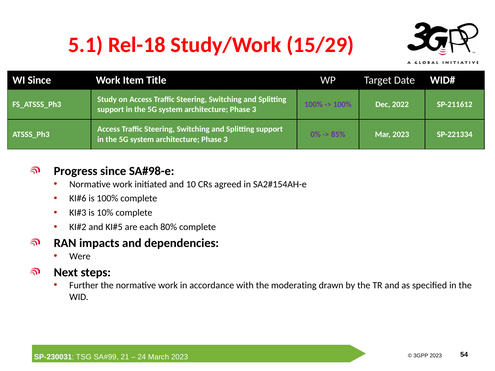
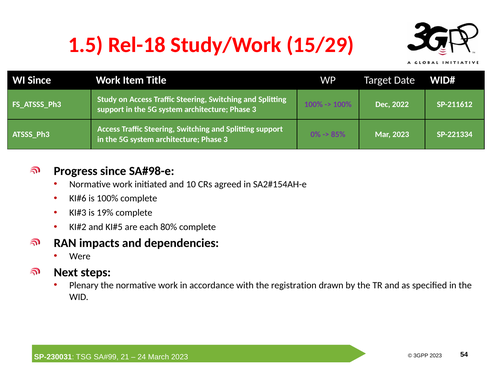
5.1: 5.1 -> 1.5 (86, 45)
10%: 10% -> 19% (105, 213)
Further: Further -> Plenary (84, 286)
moderating: moderating -> registration (294, 286)
